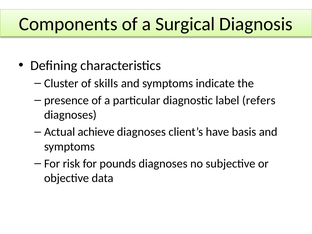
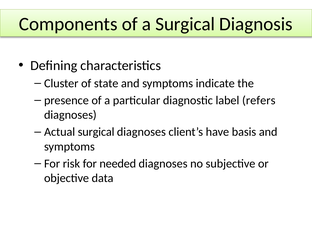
skills: skills -> state (106, 83)
Actual achieve: achieve -> surgical (96, 132)
pounds: pounds -> needed (118, 164)
